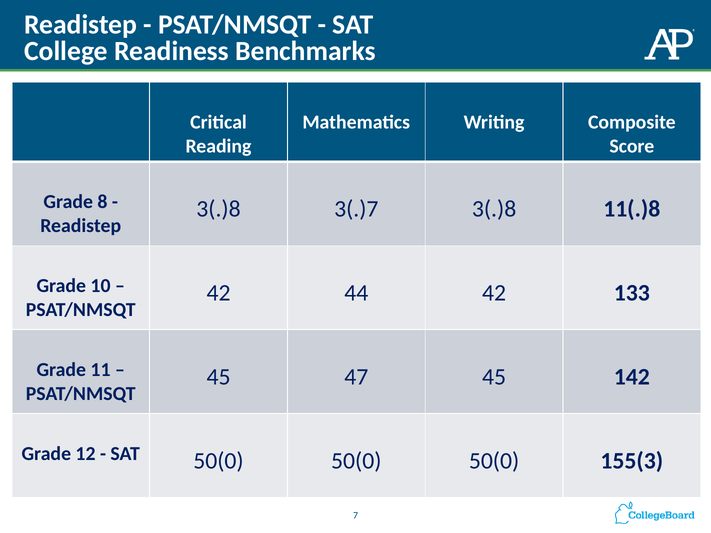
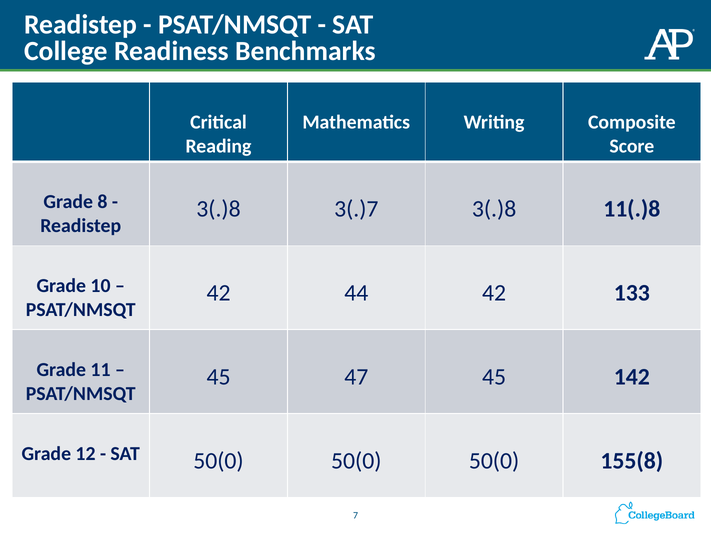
155(3: 155(3 -> 155(8 (632, 461)
